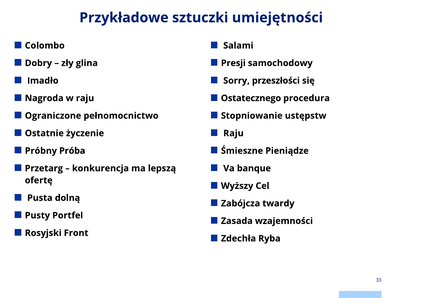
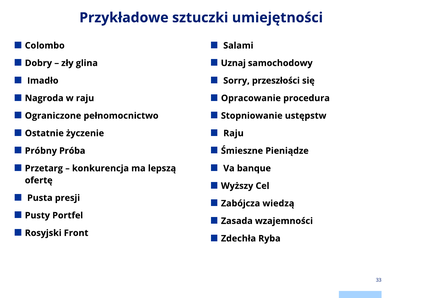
Presji: Presji -> Uznaj (233, 63)
Ostatecznego: Ostatecznego -> Opracowanie (251, 98)
dolną: dolną -> presji (67, 198)
twardy: twardy -> wiedzą (278, 204)
